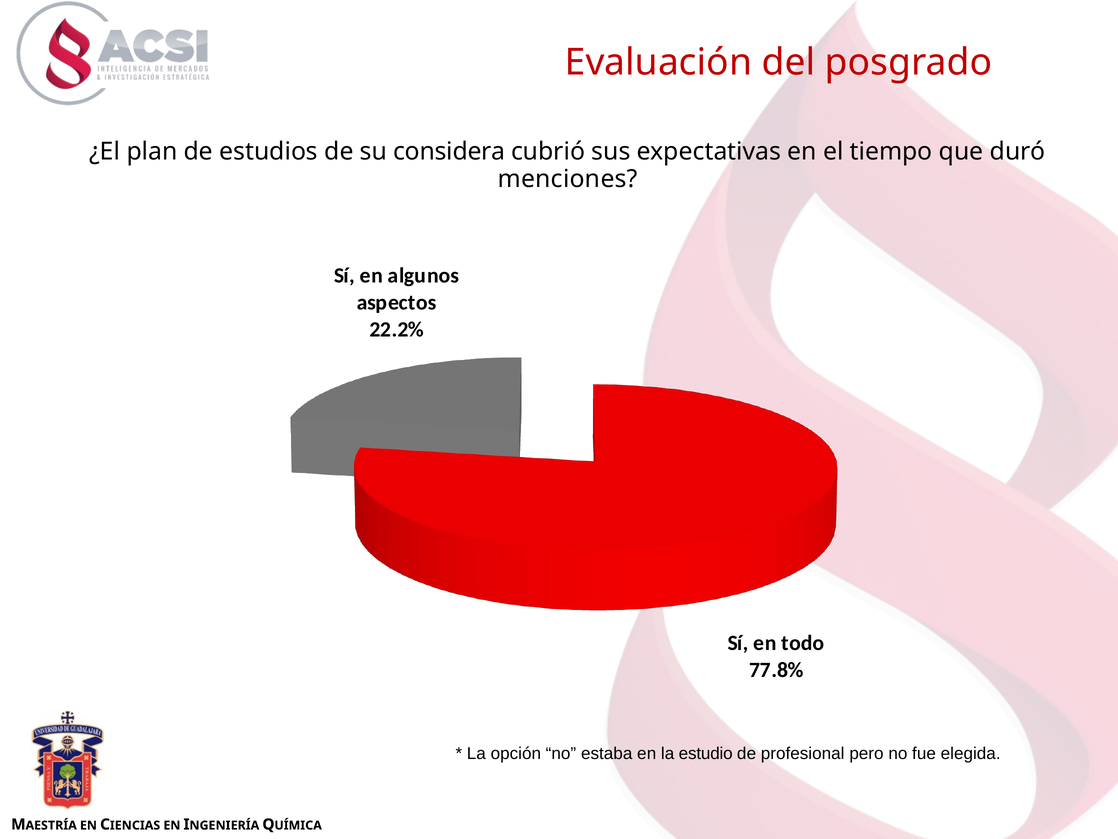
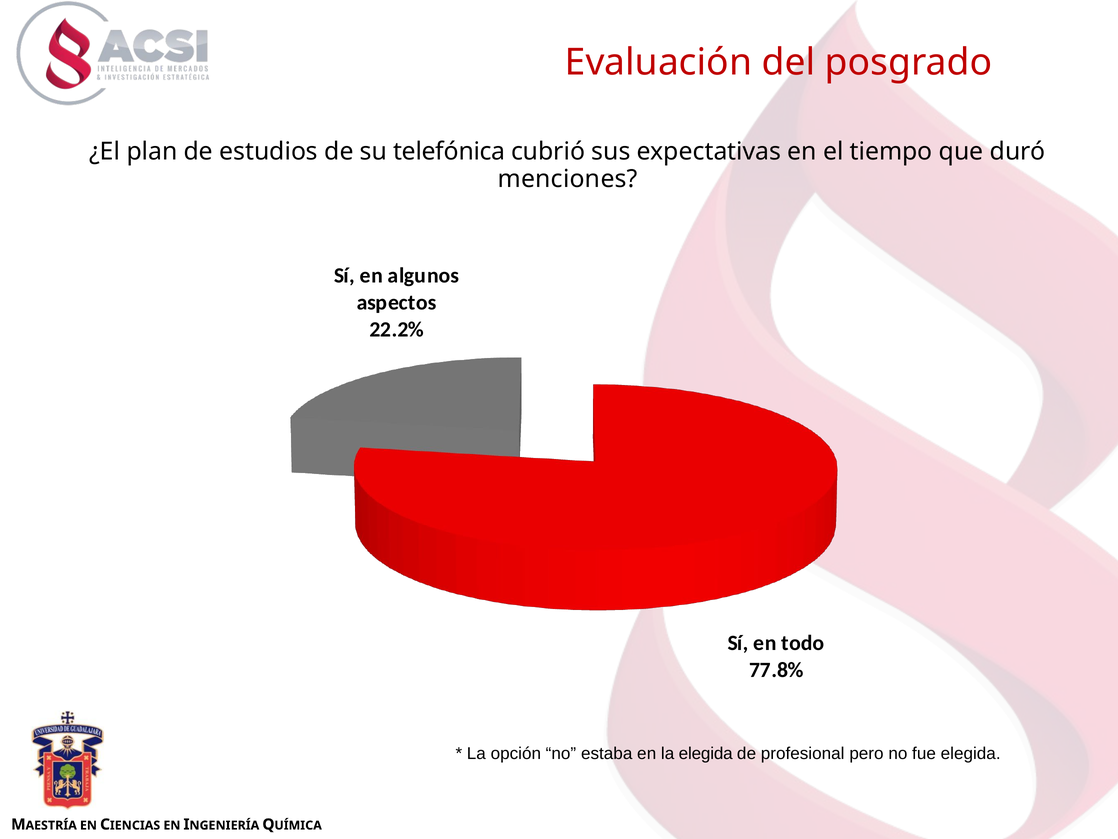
considera: considera -> telefónica (449, 151)
la estudio: estudio -> elegida (706, 753)
